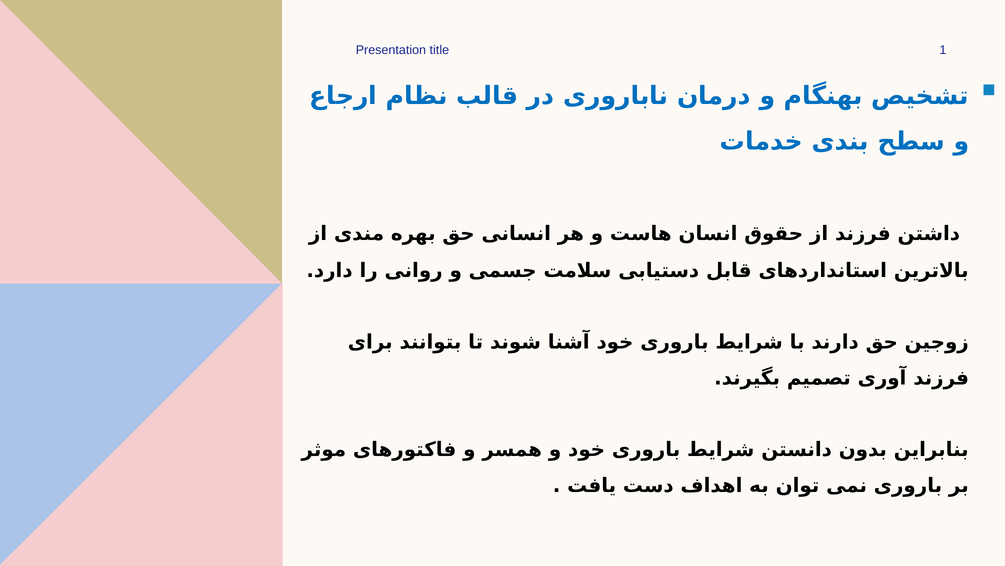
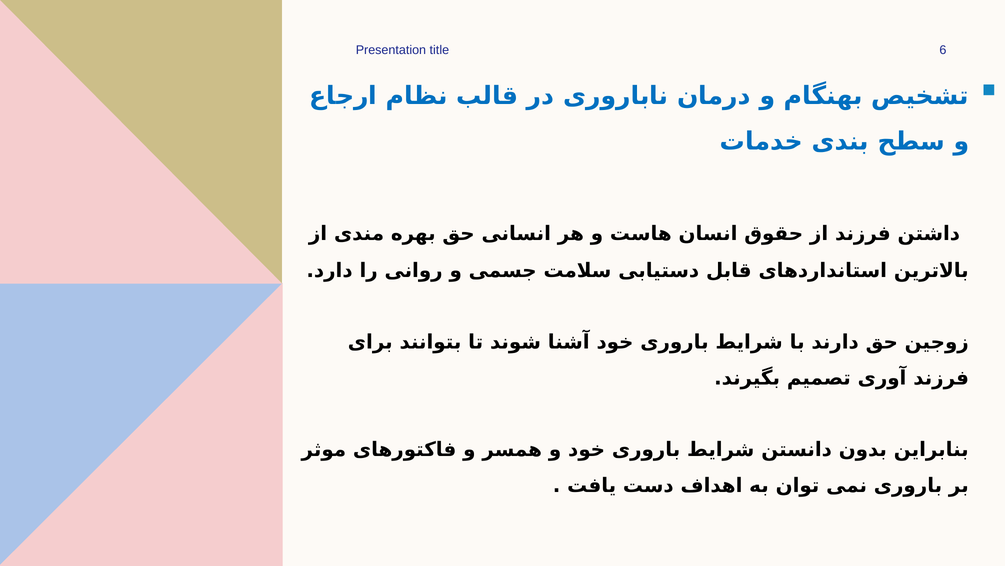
1: 1 -> 6 (943, 50)
